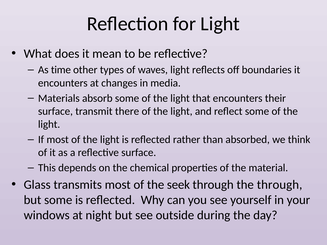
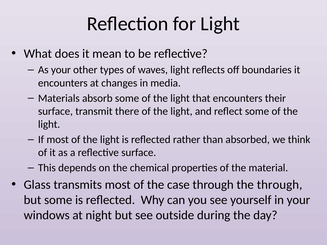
As time: time -> your (61, 70)
seek: seek -> case (178, 185)
